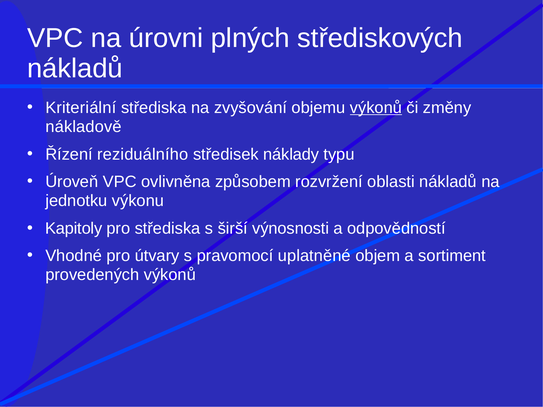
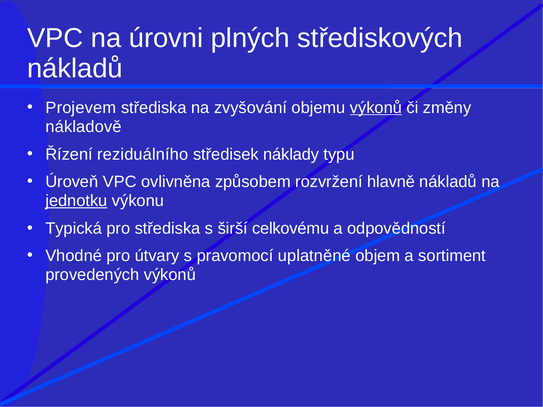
Kriteriální: Kriteriální -> Projevem (81, 108)
oblasti: oblasti -> hlavně (391, 182)
jednotku underline: none -> present (76, 201)
Kapitoly: Kapitoly -> Typická (74, 229)
výnosnosti: výnosnosti -> celkovému (291, 229)
